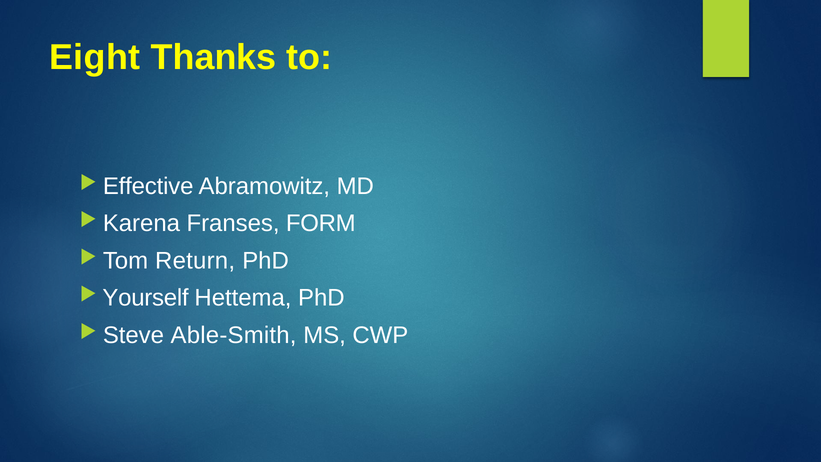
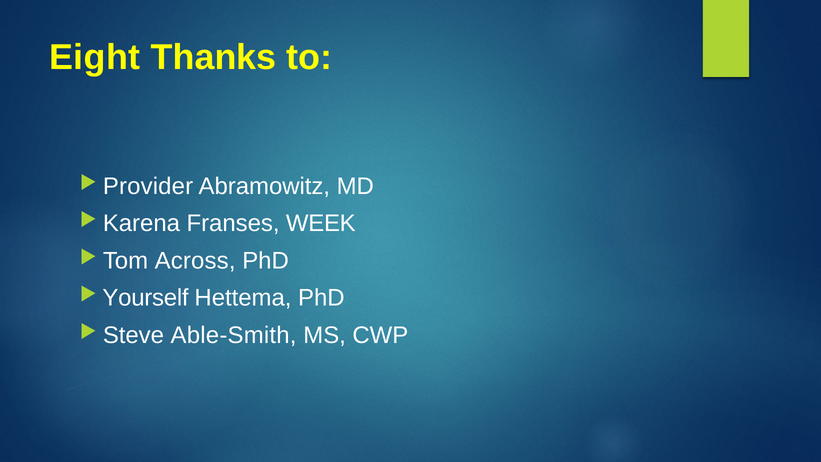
Effective: Effective -> Provider (148, 186)
FORM: FORM -> WEEK (321, 223)
Return: Return -> Across (195, 261)
